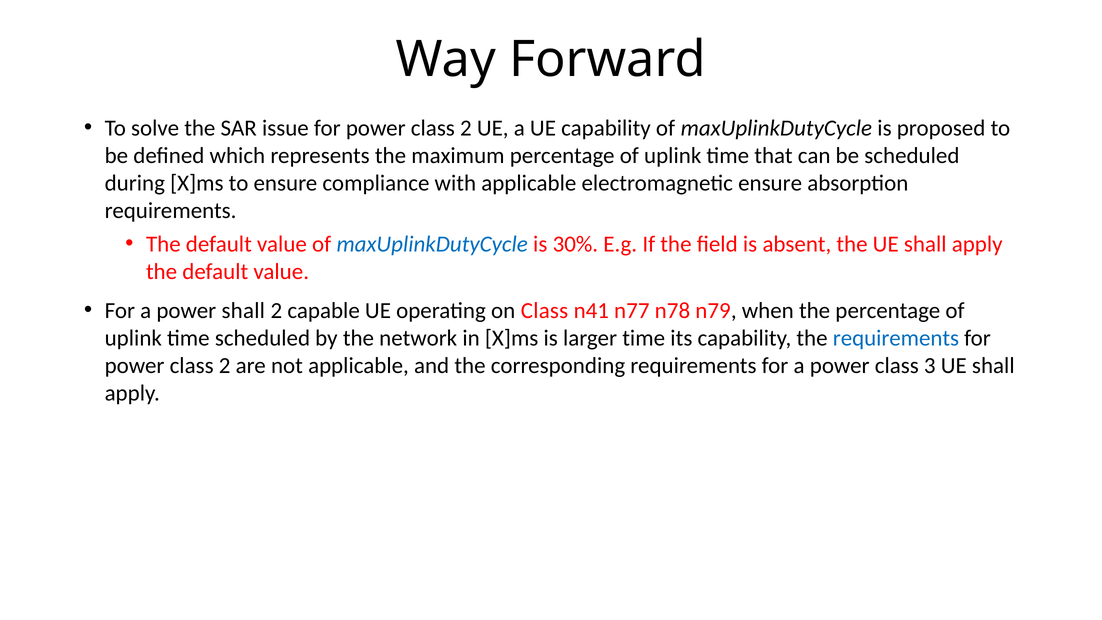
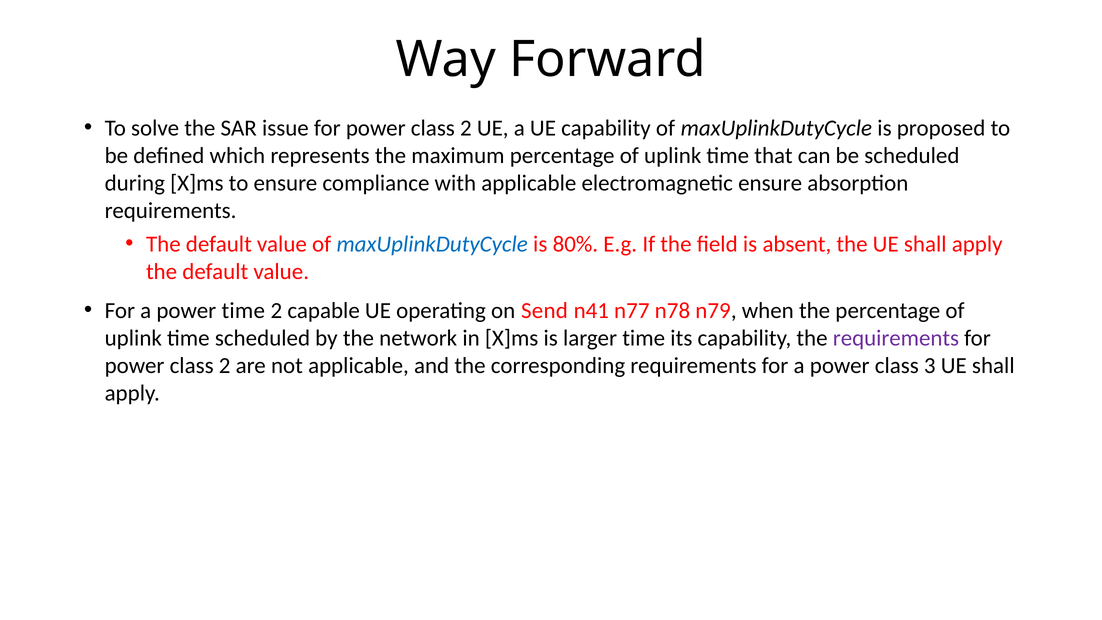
30%: 30% -> 80% (575, 244)
power shall: shall -> time (243, 310)
on Class: Class -> Send (544, 310)
requirements colour: blue -> purple (896, 338)
